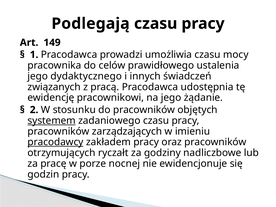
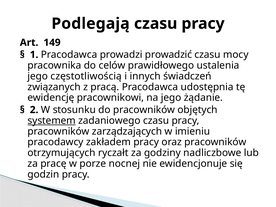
umożliwia: umożliwia -> prowadzić (169, 55)
dydaktycznego: dydaktycznego -> częstotliwością (86, 76)
pracodawcy underline: present -> none (56, 142)
